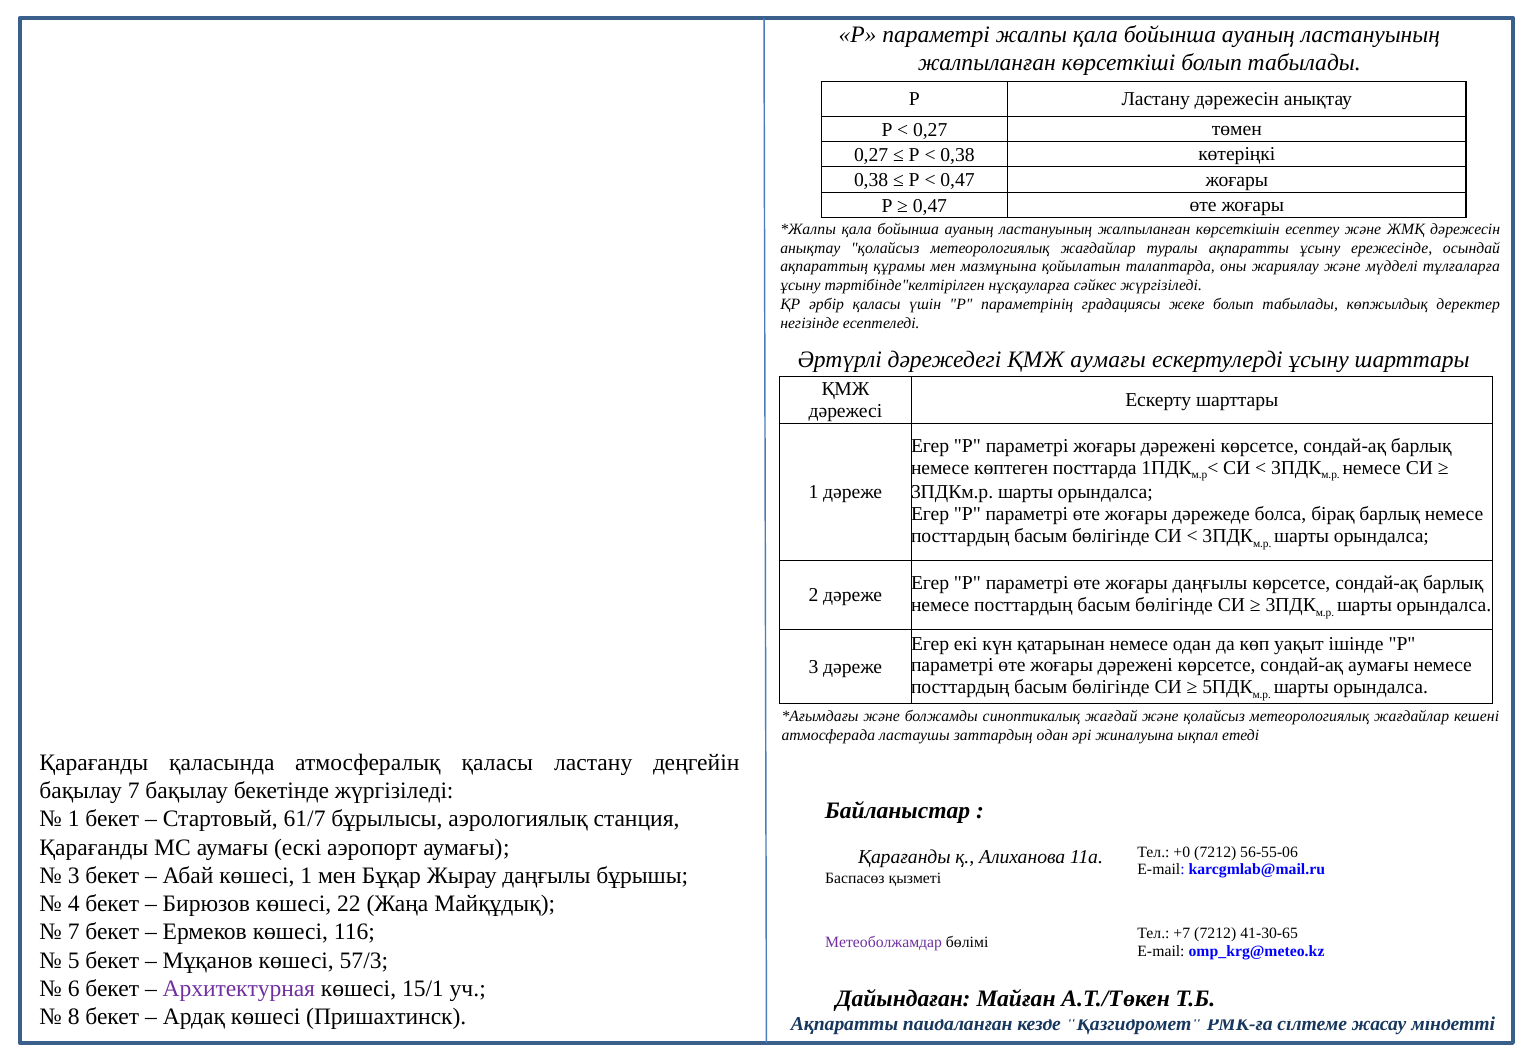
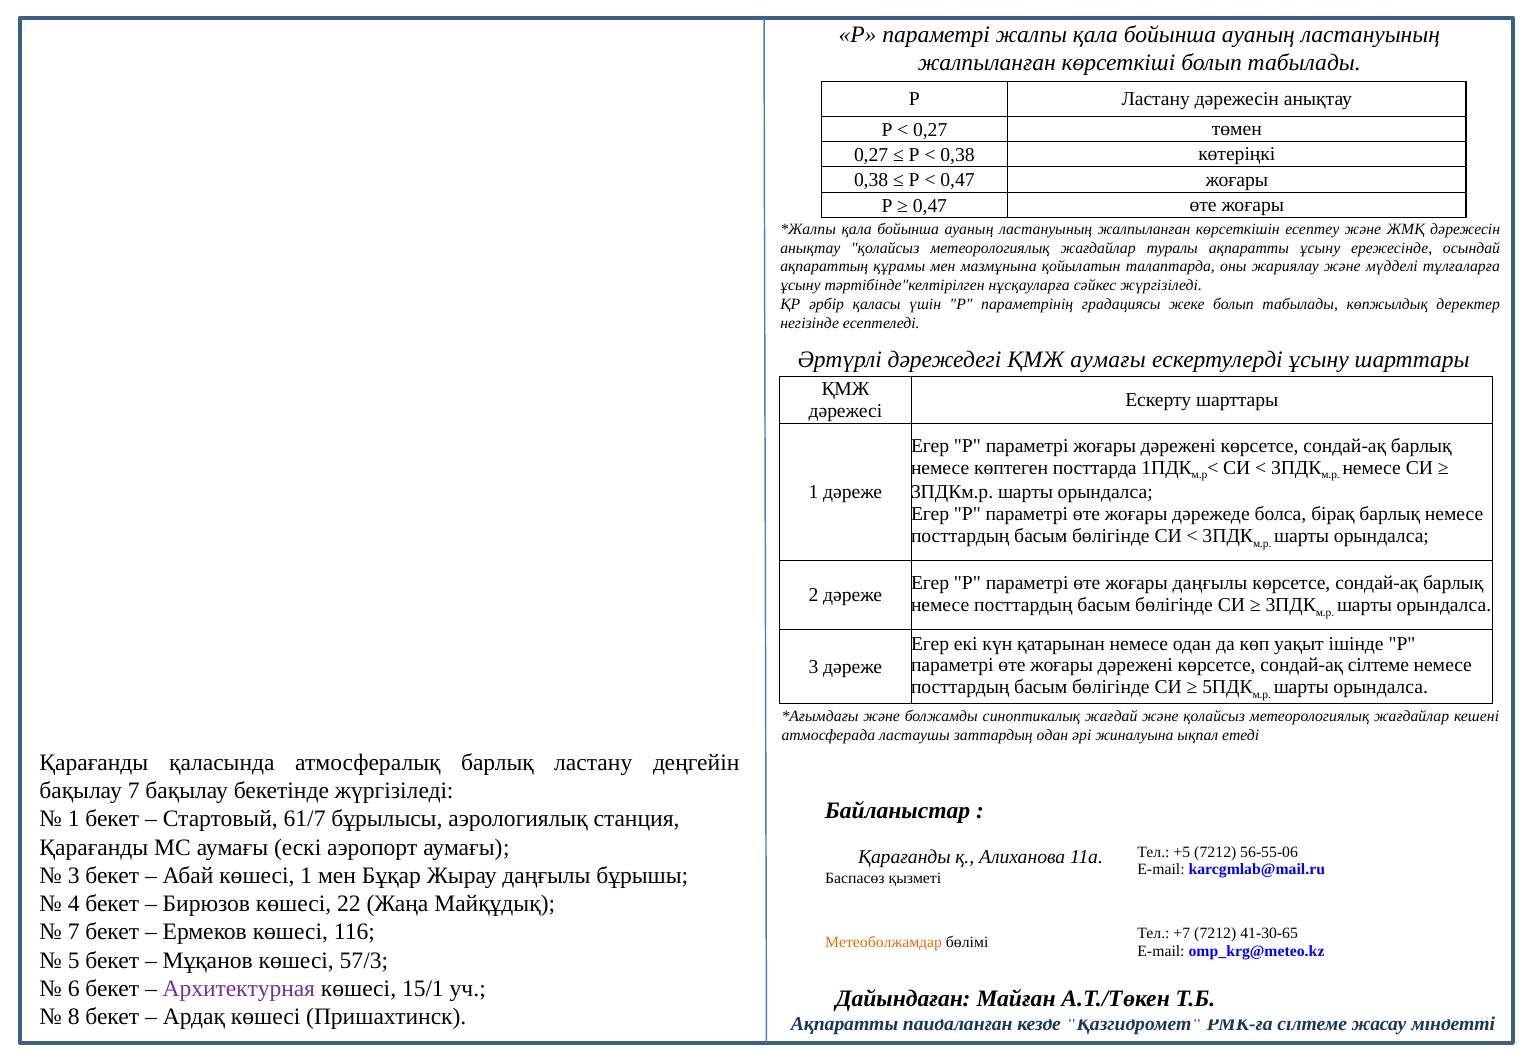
сондай-ақ аумағы: аумағы -> сілтеме (1379, 665)
атмосфералық қаласы: қаласы -> барлық (497, 763)
+0: +0 -> +5 (1182, 852)
Метеоболжамдар colour: purple -> orange (884, 943)
